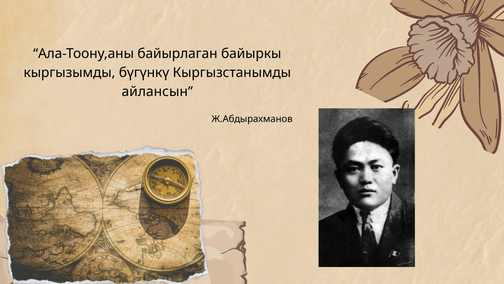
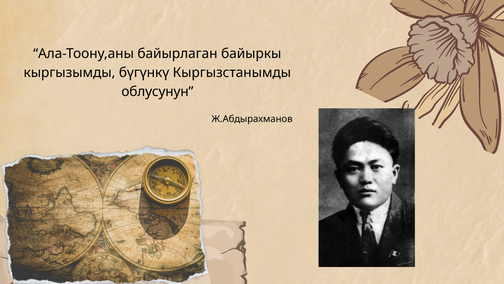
айлансын: айлансын -> облусунун (157, 92)
